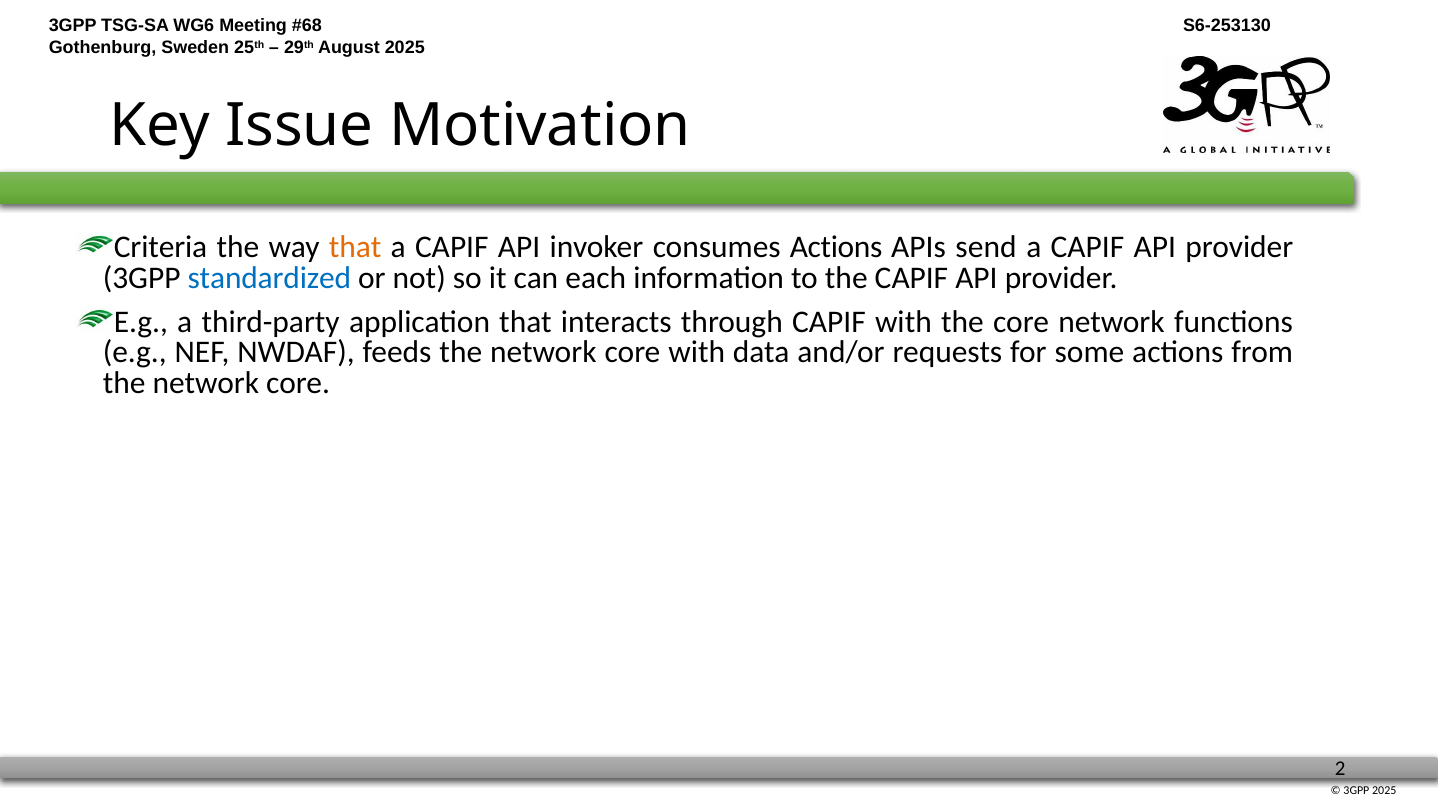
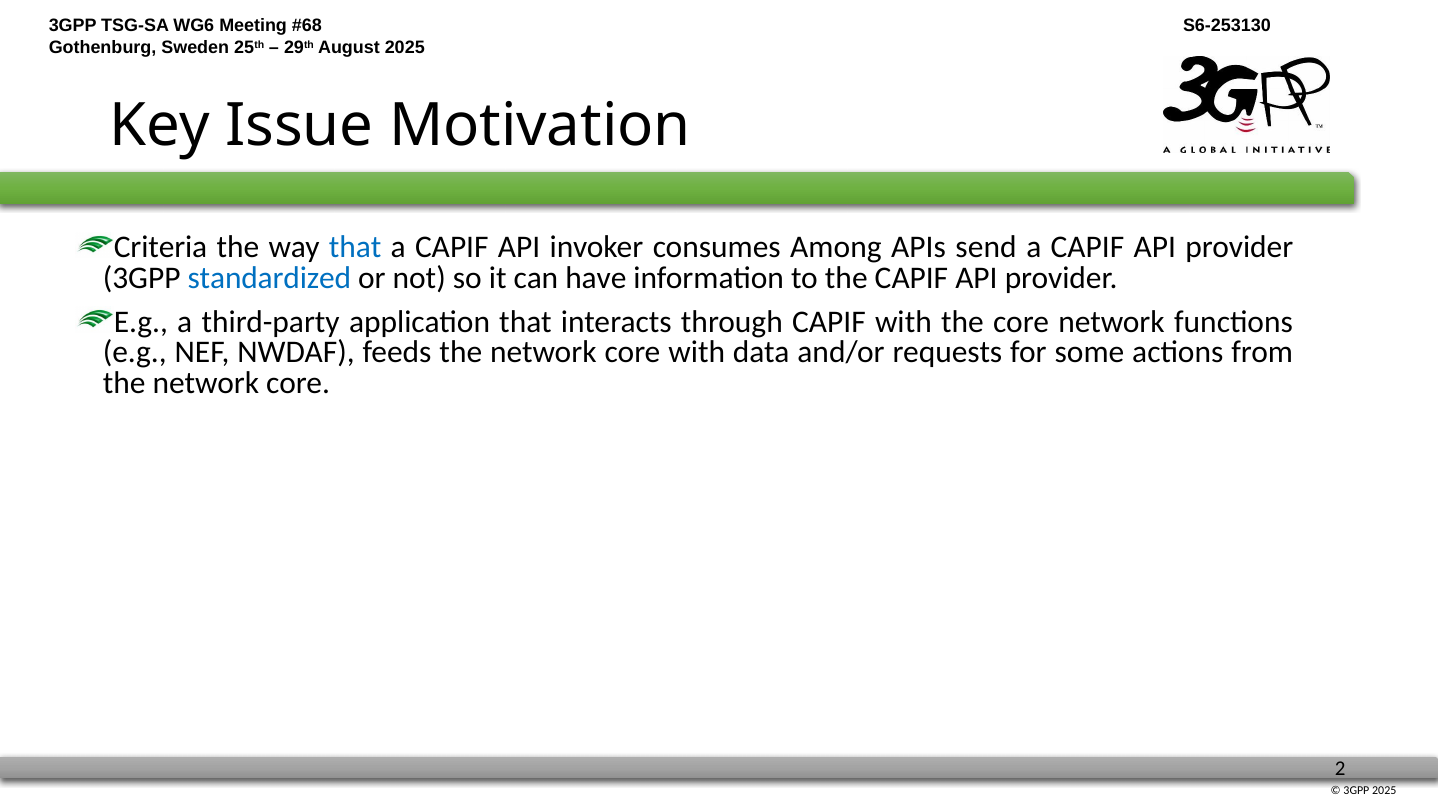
that colour: orange -> blue (355, 247)
consumes Actions: Actions -> Among (836, 247)
each: each -> have (596, 278)
